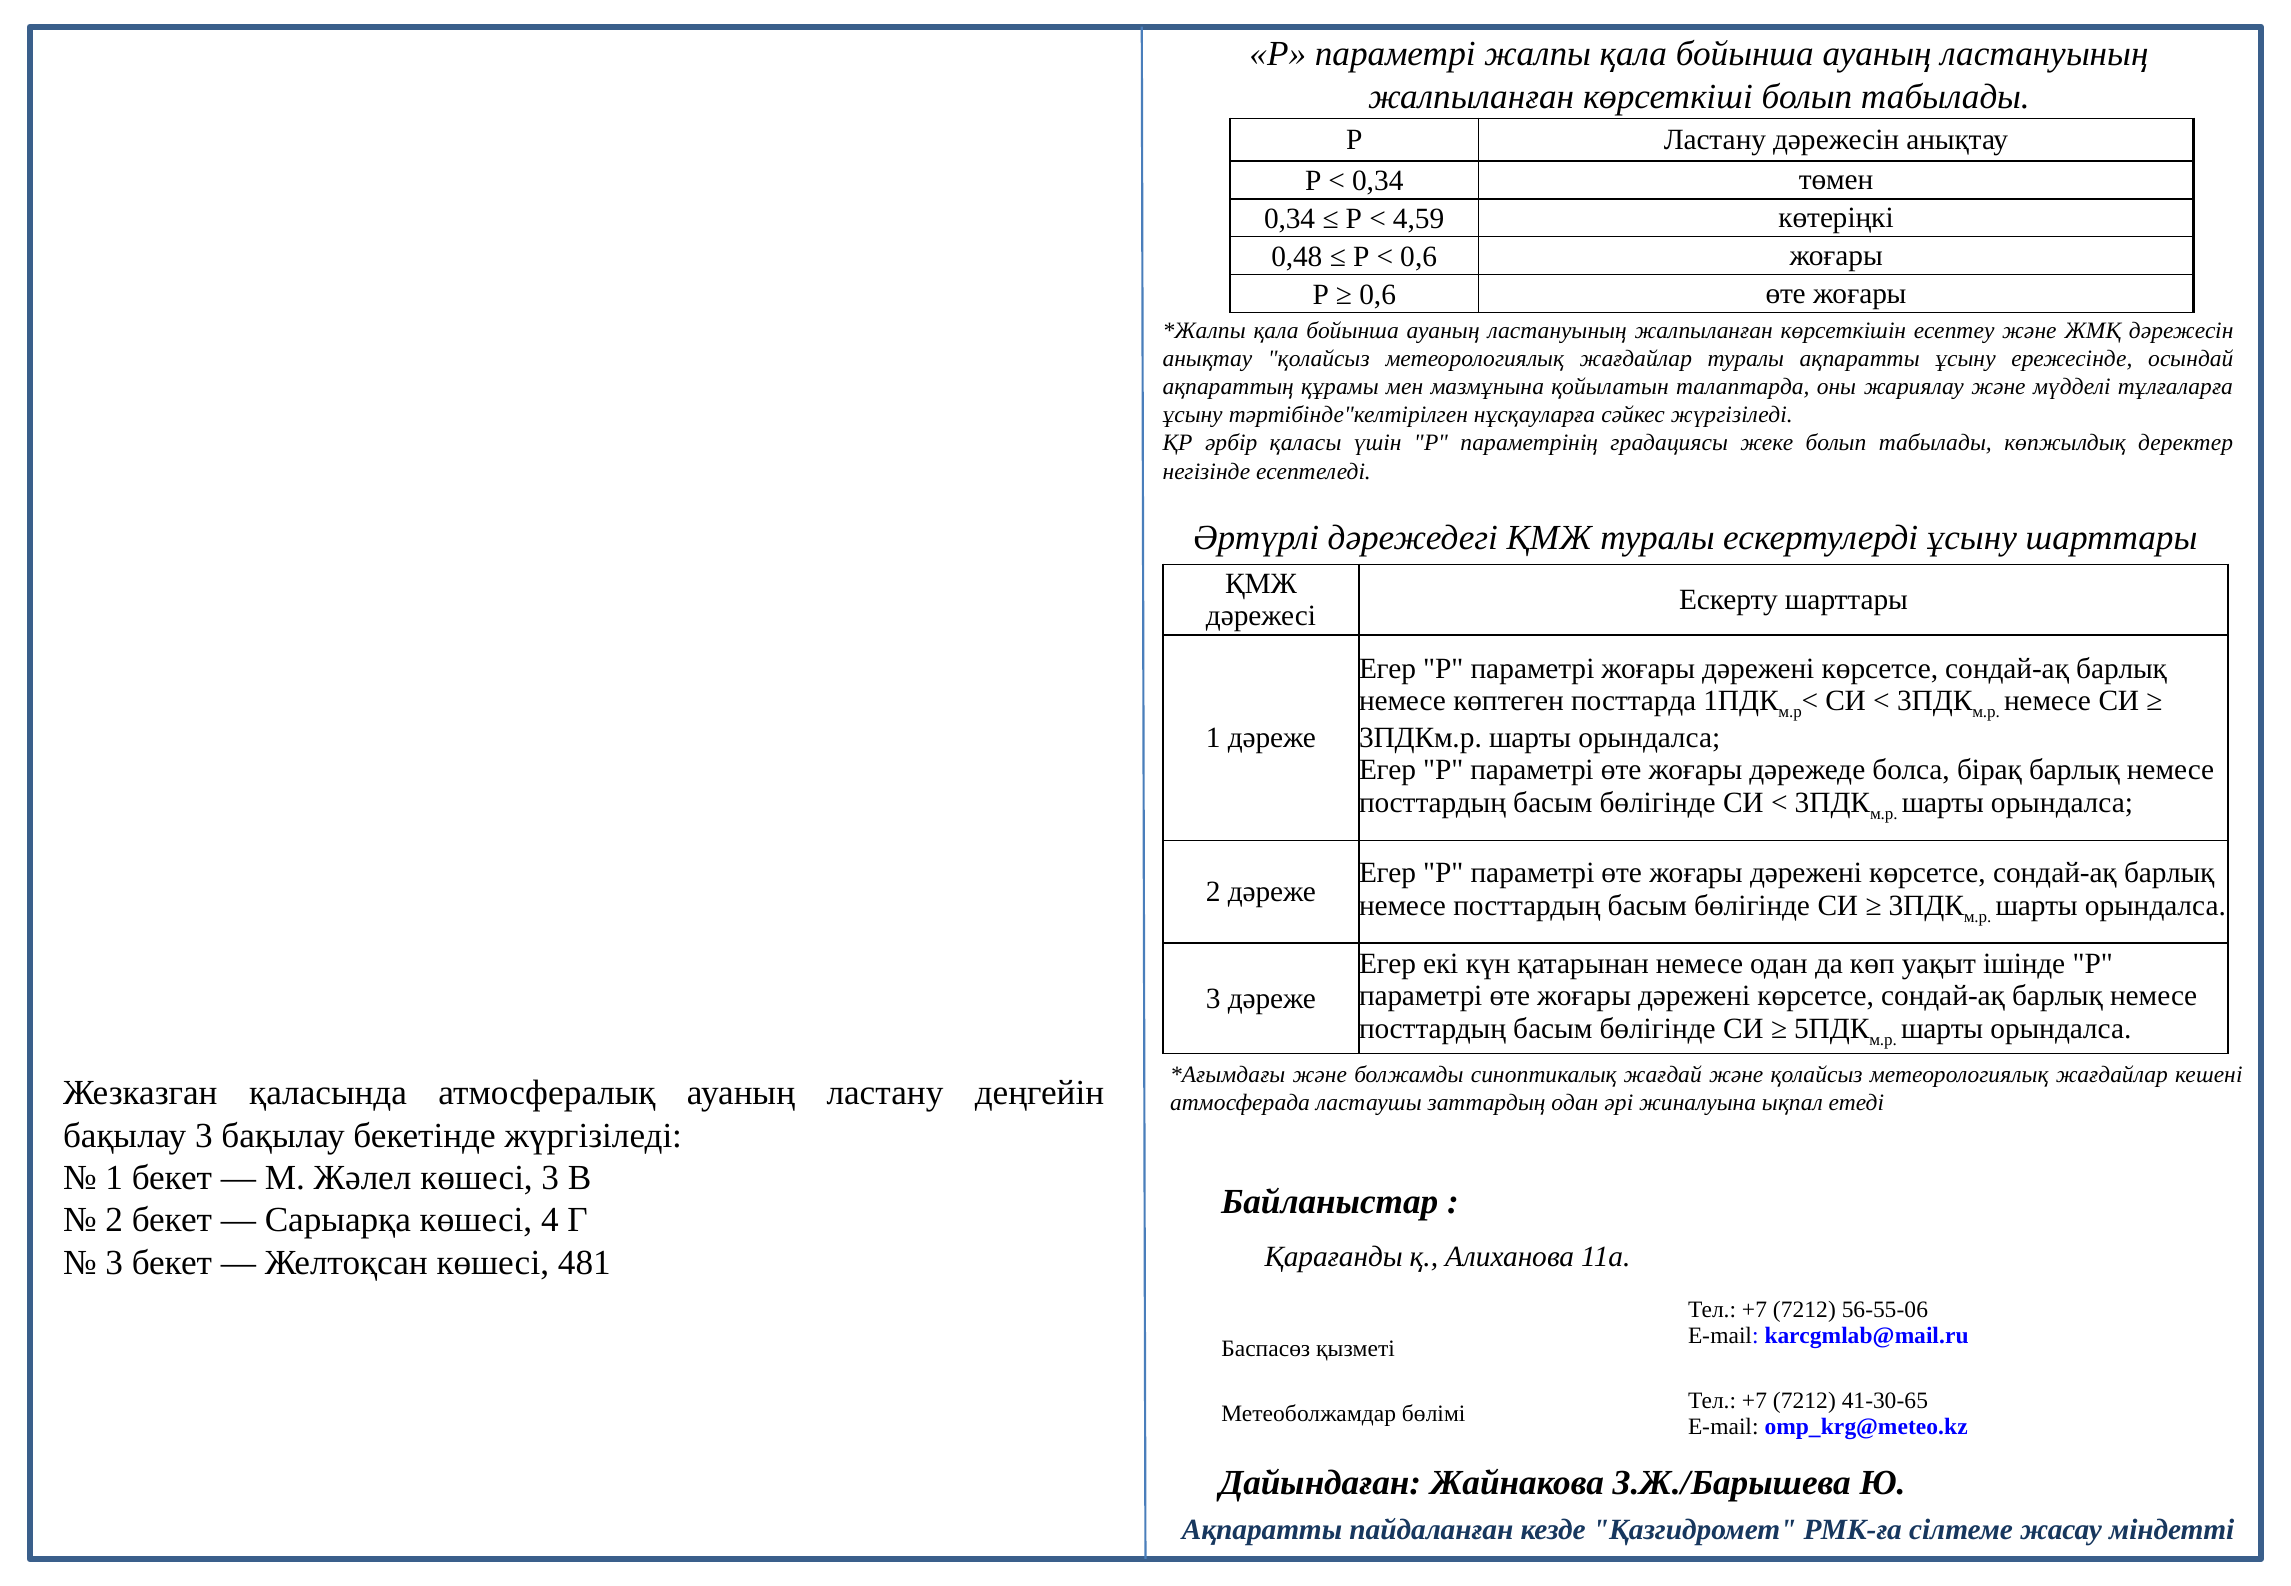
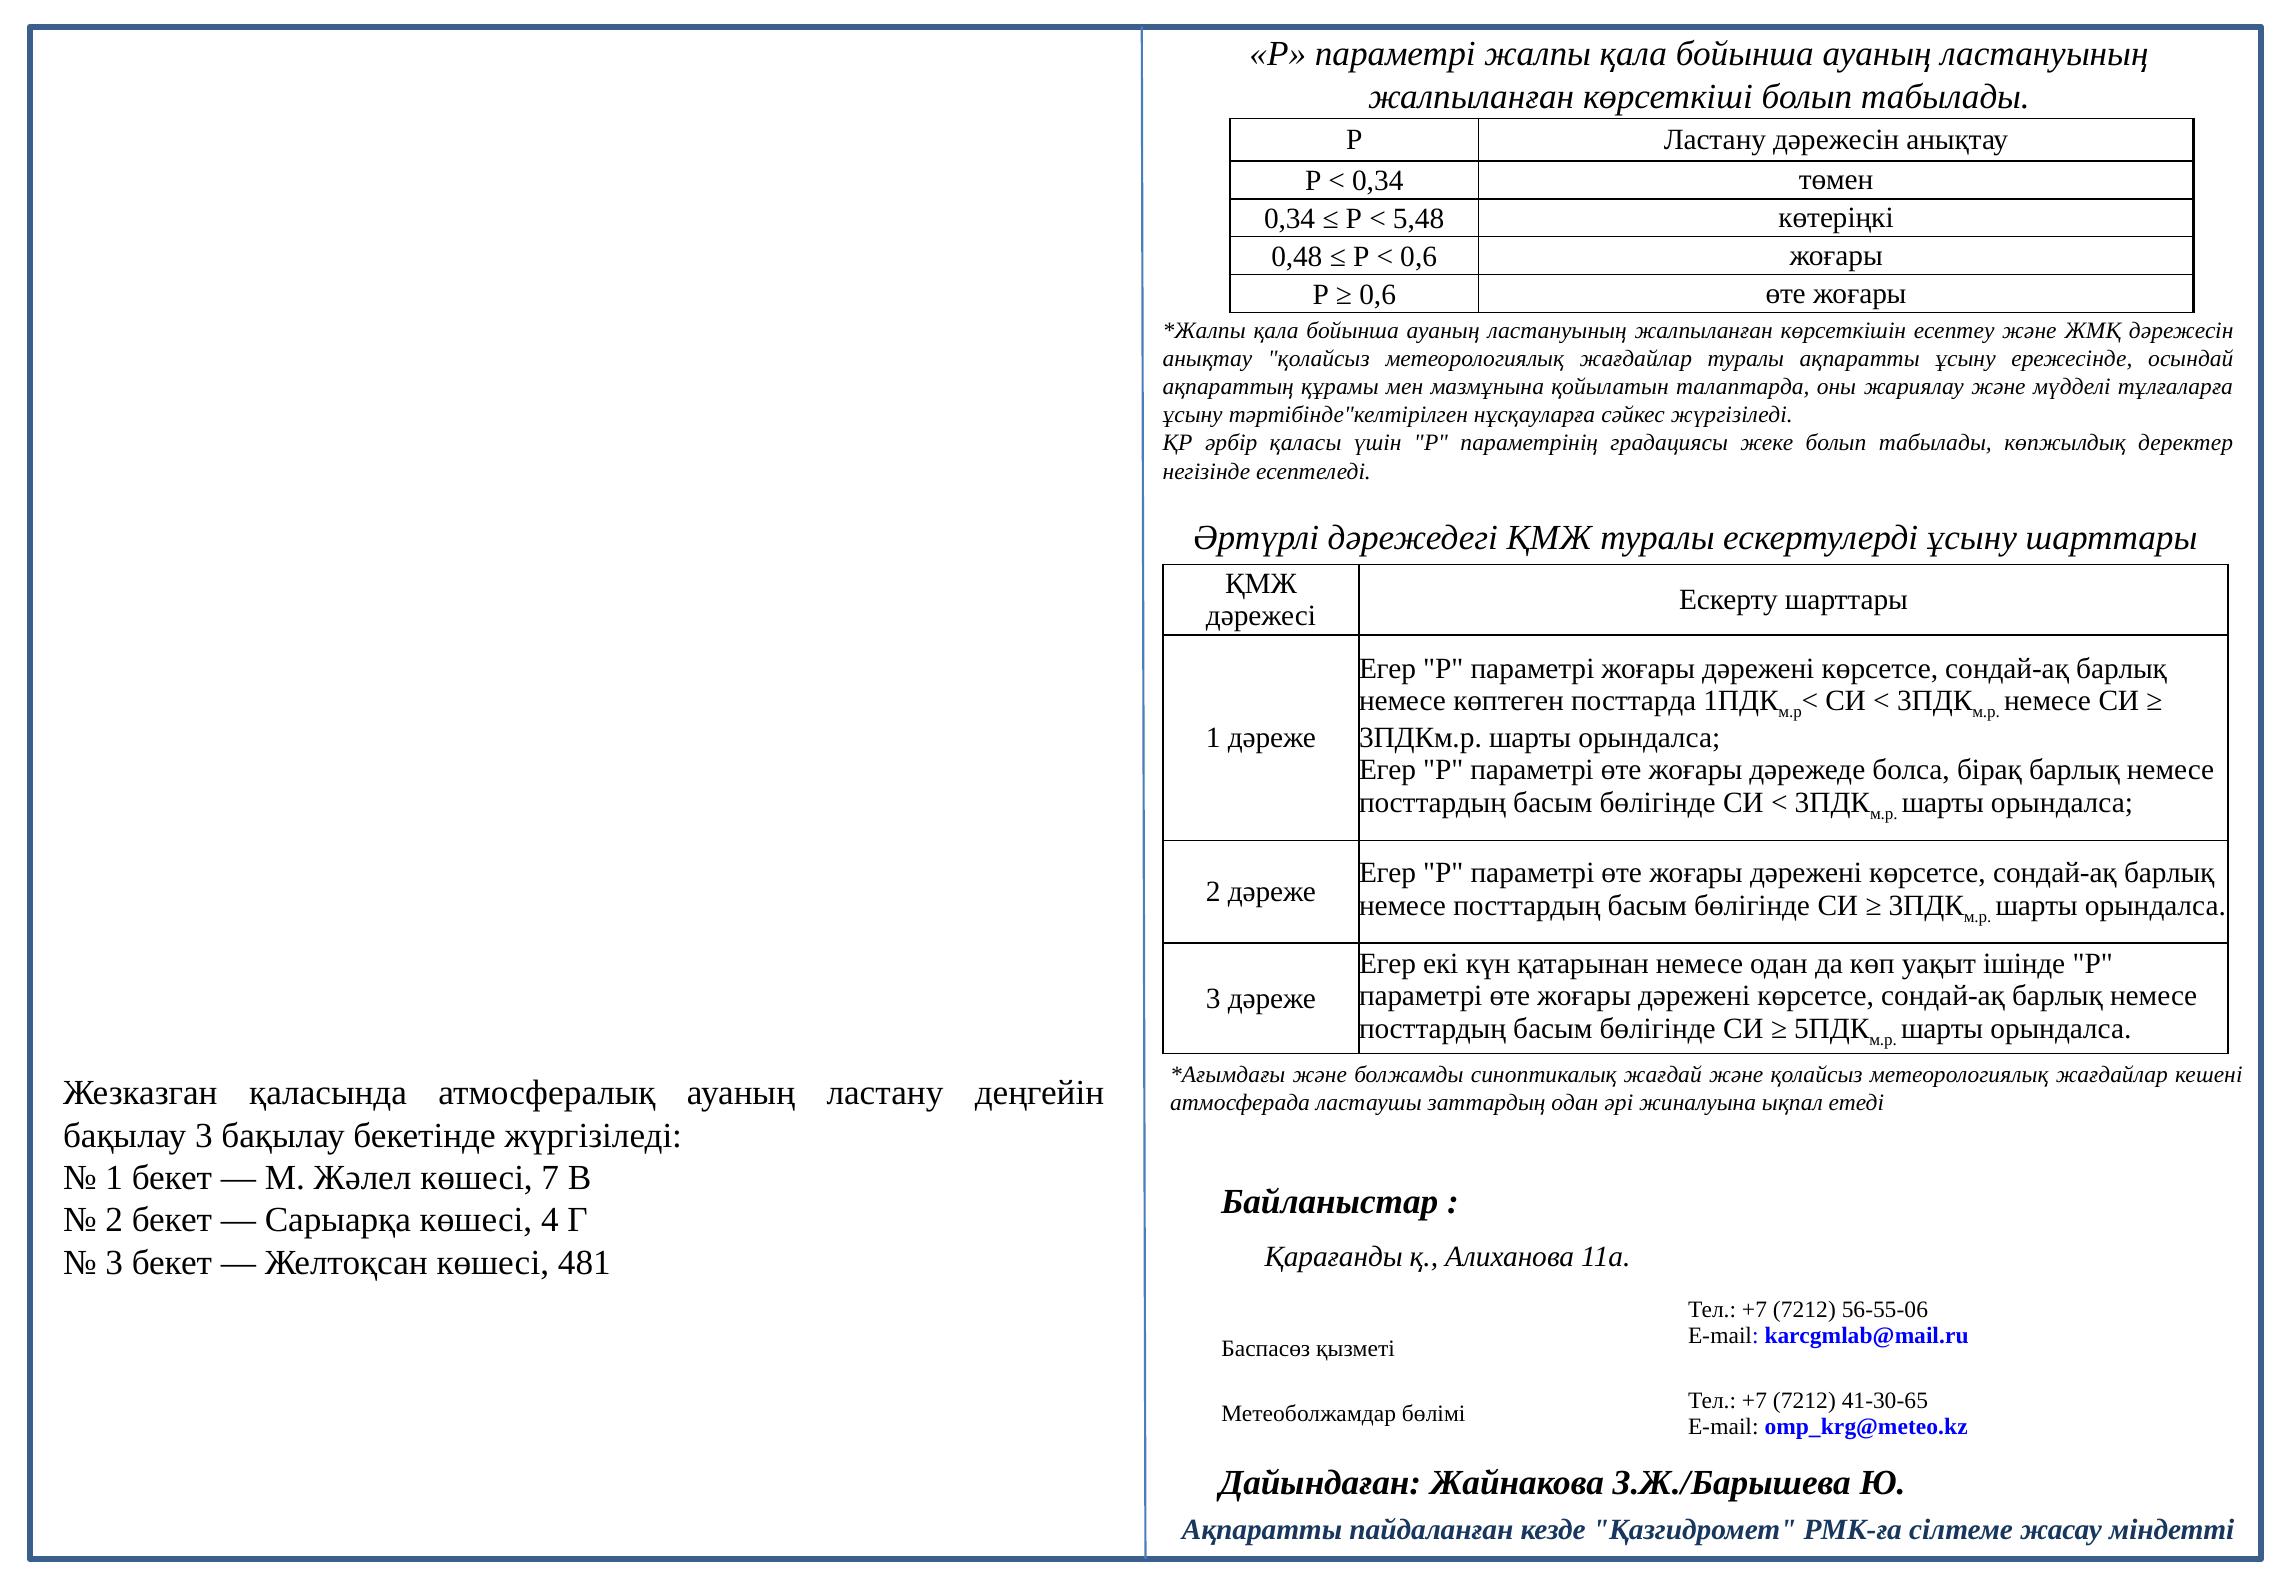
4,59: 4,59 -> 5,48 (1419, 219)
көшесі 3: 3 -> 7 (550, 1178)
